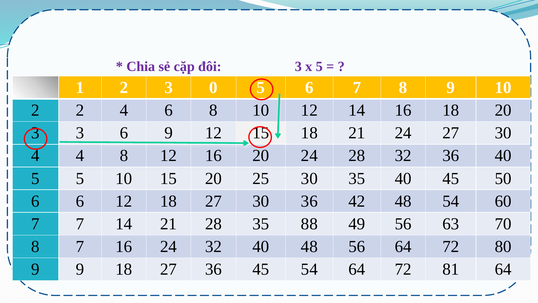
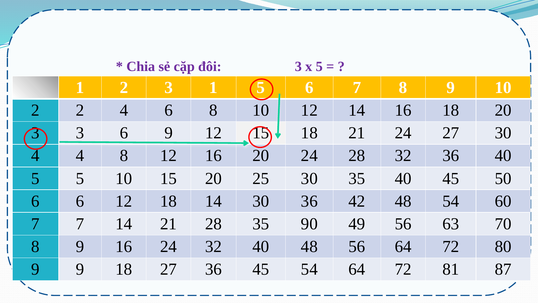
3 0: 0 -> 1 (214, 87)
12 18 27: 27 -> 14 (214, 201)
88: 88 -> 90 (309, 224)
7: 7 -> 9 (80, 246)
81 64: 64 -> 87 (503, 269)
